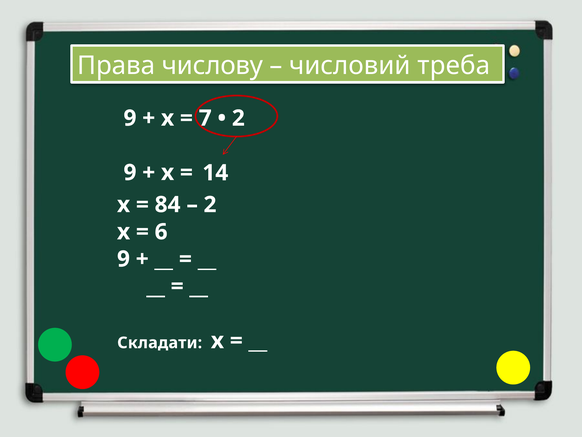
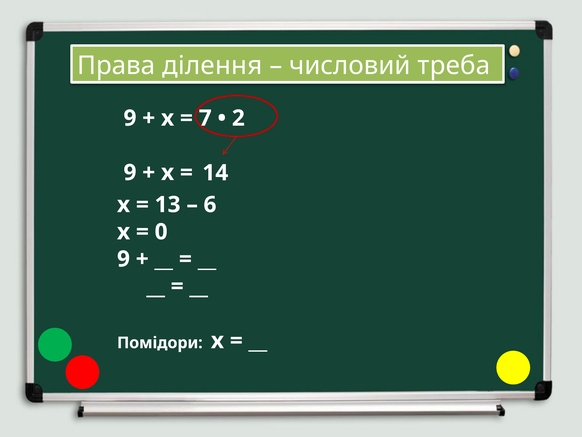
числову: числову -> ділення (212, 66)
84: 84 -> 13 (168, 204)
2: 2 -> 6 (210, 204)
6: 6 -> 0 (161, 232)
Складати: Складати -> Помідори (160, 342)
